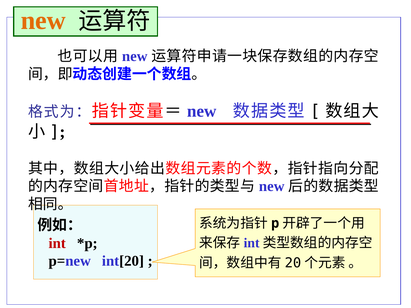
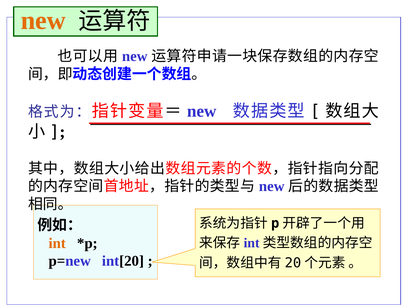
int colour: red -> orange (57, 243)
